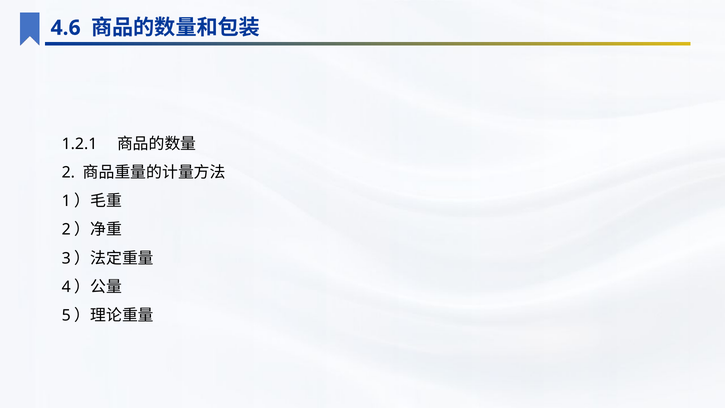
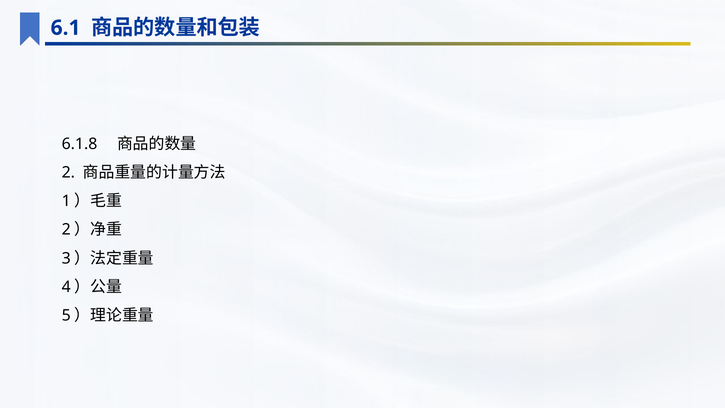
4.6: 4.6 -> 6.1 (66, 28)
1.2.1: 1.2.1 -> 6.1.8 (80, 144)
